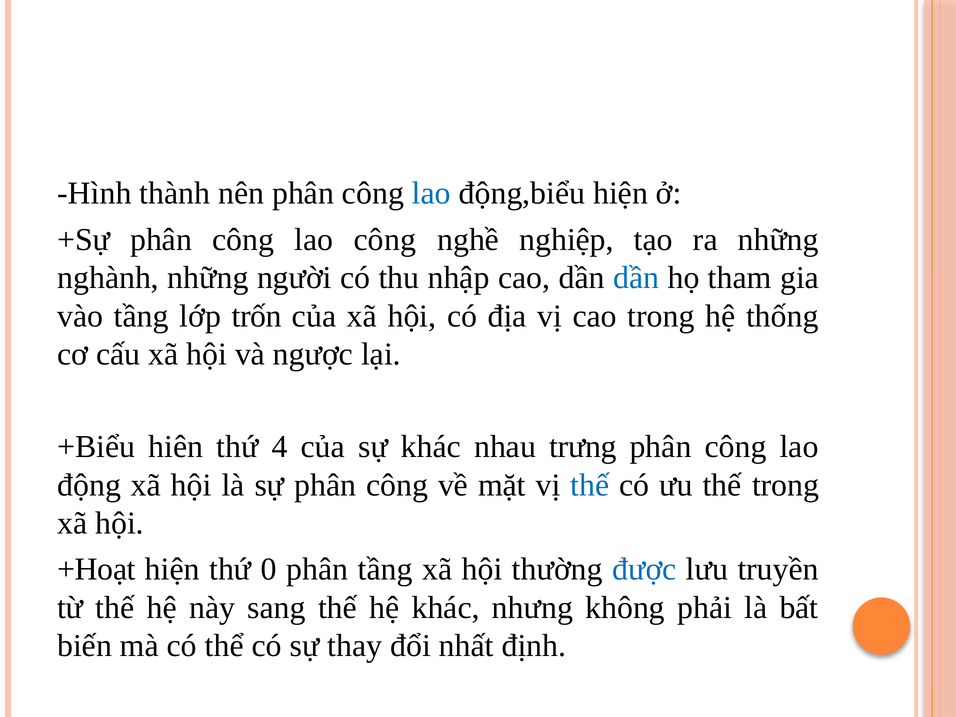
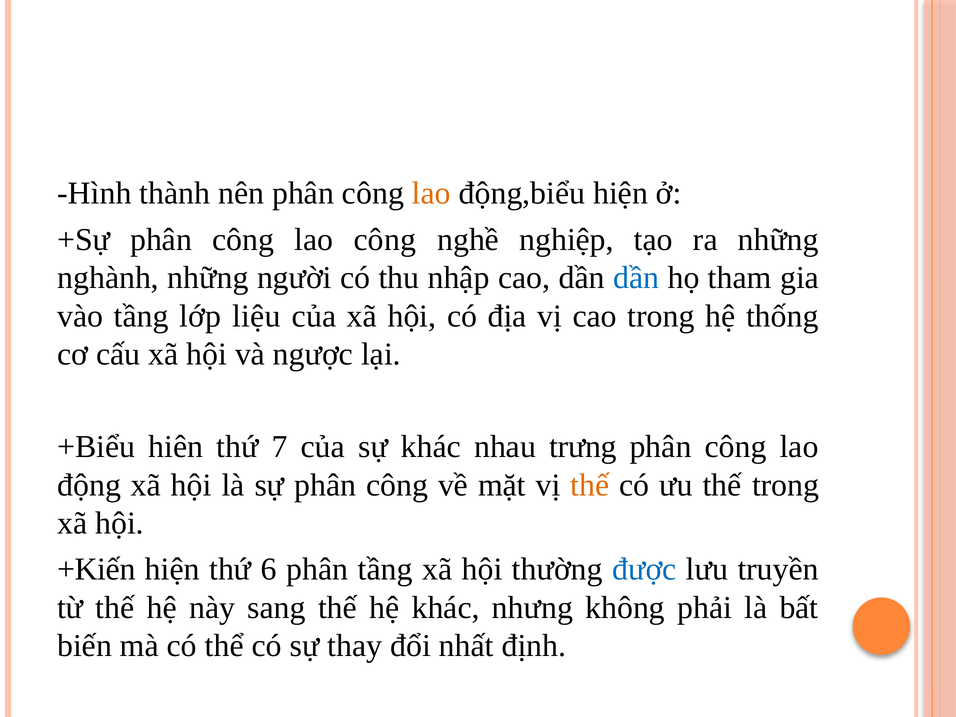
lao colour: blue -> orange (431, 193)
trốn: trốn -> liệu (256, 316)
4: 4 -> 7 (280, 447)
thế colour: blue -> orange (590, 485)
+Hoạt: +Hoạt -> +Kiến (96, 569)
0: 0 -> 6 (269, 569)
